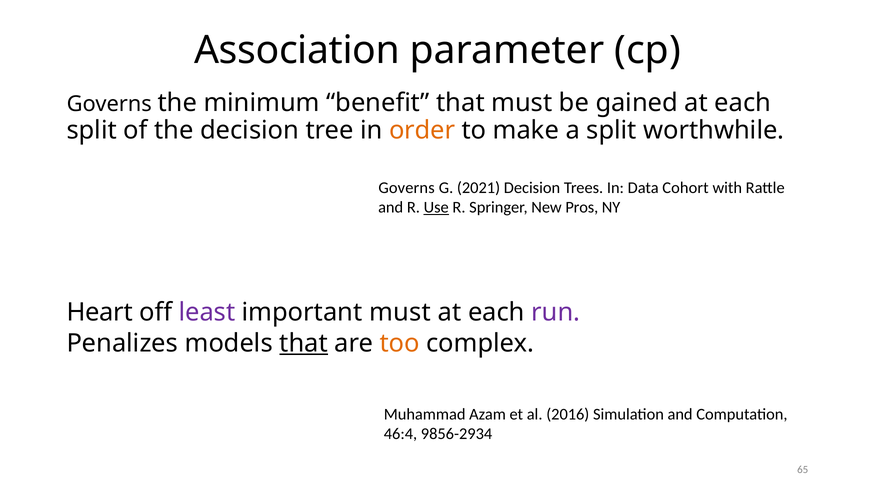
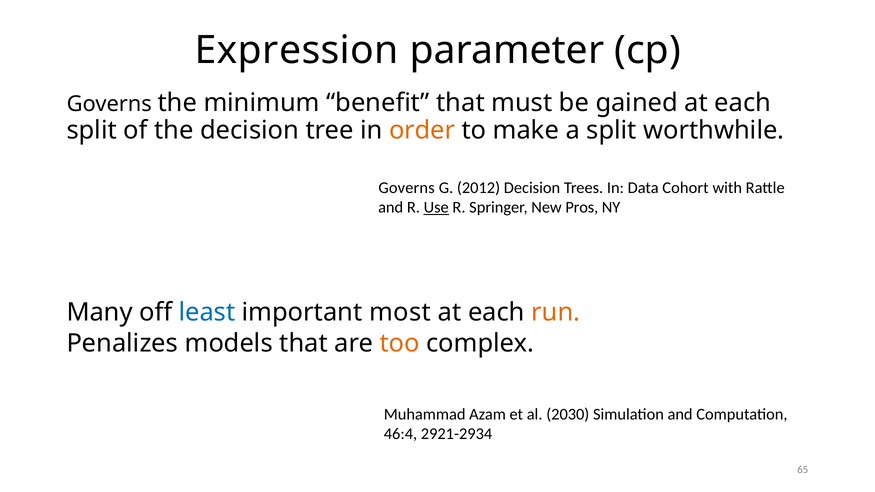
Association: Association -> Expression (297, 50)
2021: 2021 -> 2012 (479, 188)
Heart: Heart -> Many (100, 313)
least colour: purple -> blue (207, 313)
important must: must -> most (400, 313)
run colour: purple -> orange (556, 313)
that underline: present -> none (304, 343)
2016: 2016 -> 2030 (568, 414)
9856-2934: 9856-2934 -> 2921-2934 (457, 434)
